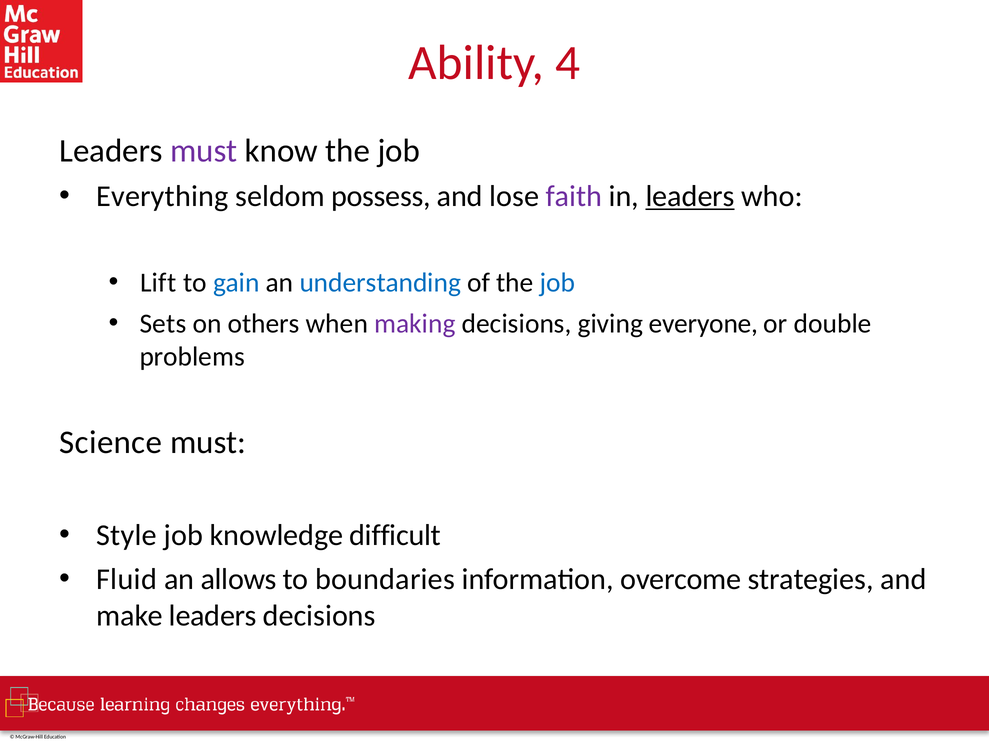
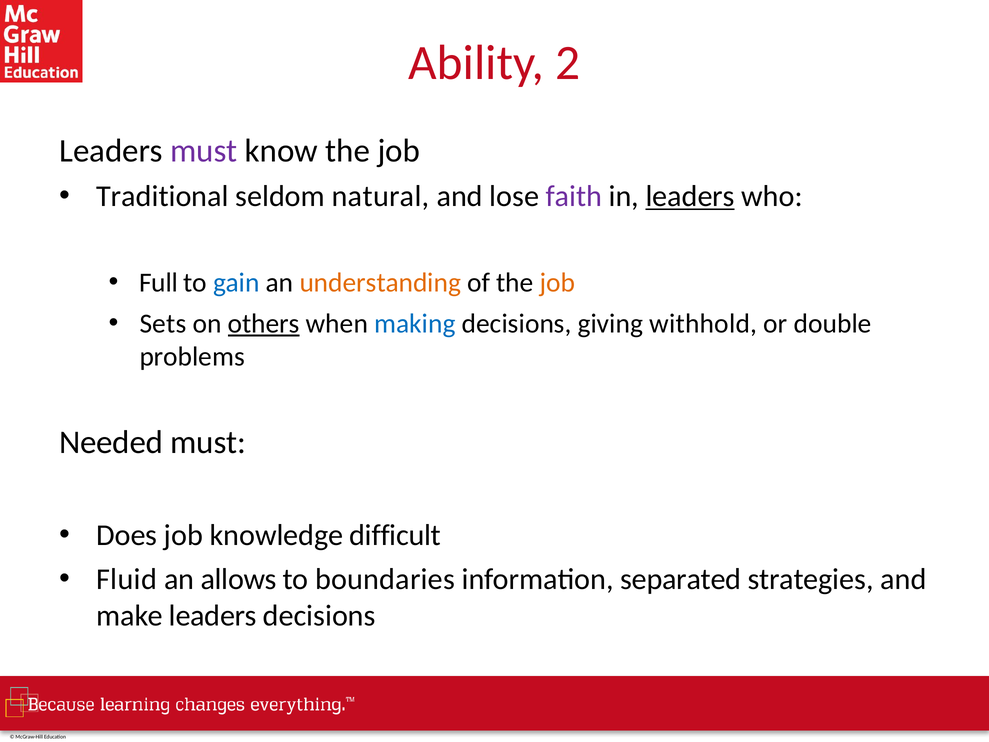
4: 4 -> 2 (568, 63)
Everything: Everything -> Traditional (162, 196)
possess: possess -> natural (381, 196)
Lift: Lift -> Full (158, 283)
understanding colour: blue -> orange (380, 283)
job colour: blue -> orange (558, 283)
others underline: none -> present (264, 324)
making colour: purple -> blue (415, 324)
everyone: everyone -> withhold (703, 324)
Science: Science -> Needed (111, 442)
Style: Style -> Does (127, 535)
overcome: overcome -> separated (681, 579)
